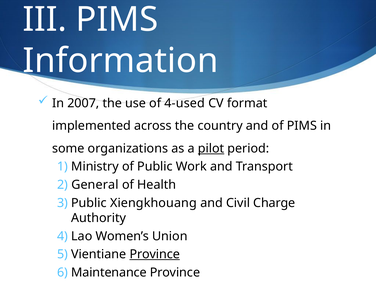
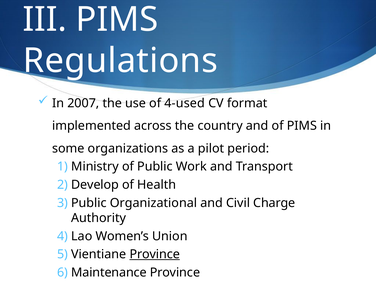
Information: Information -> Regulations (120, 61)
pilot underline: present -> none (211, 148)
General: General -> Develop (95, 185)
Xiengkhouang: Xiengkhouang -> Organizational (153, 203)
